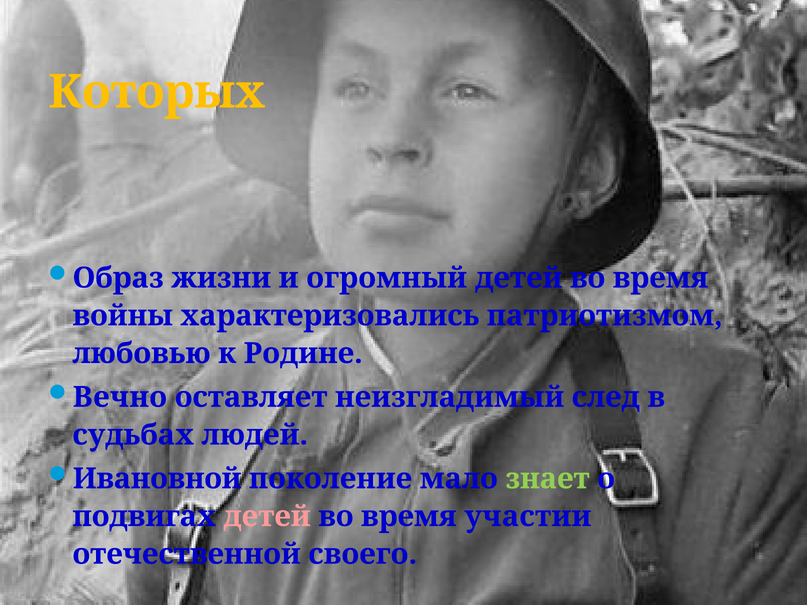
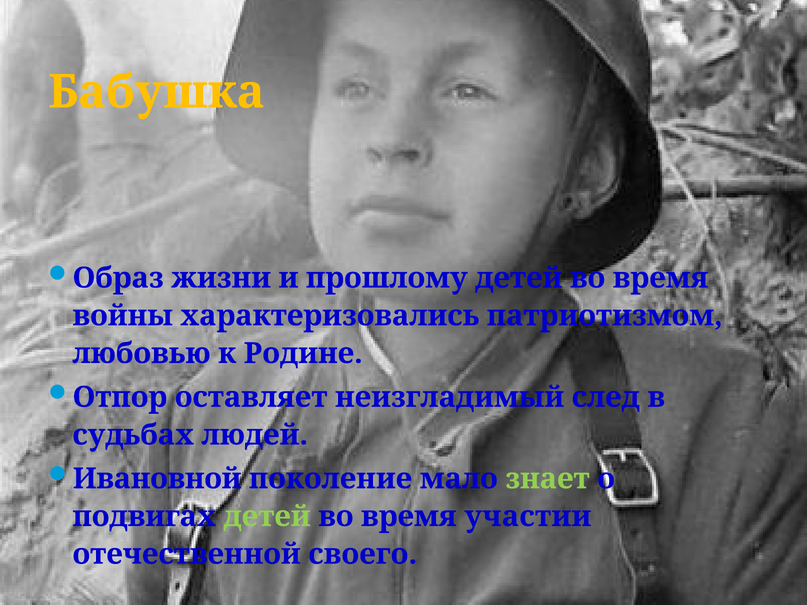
Которых: Которых -> Бабушка (157, 92)
огромный: огромный -> прошлому (387, 278)
Вечно: Вечно -> Отпор (120, 397)
детей colour: pink -> light green (267, 517)
